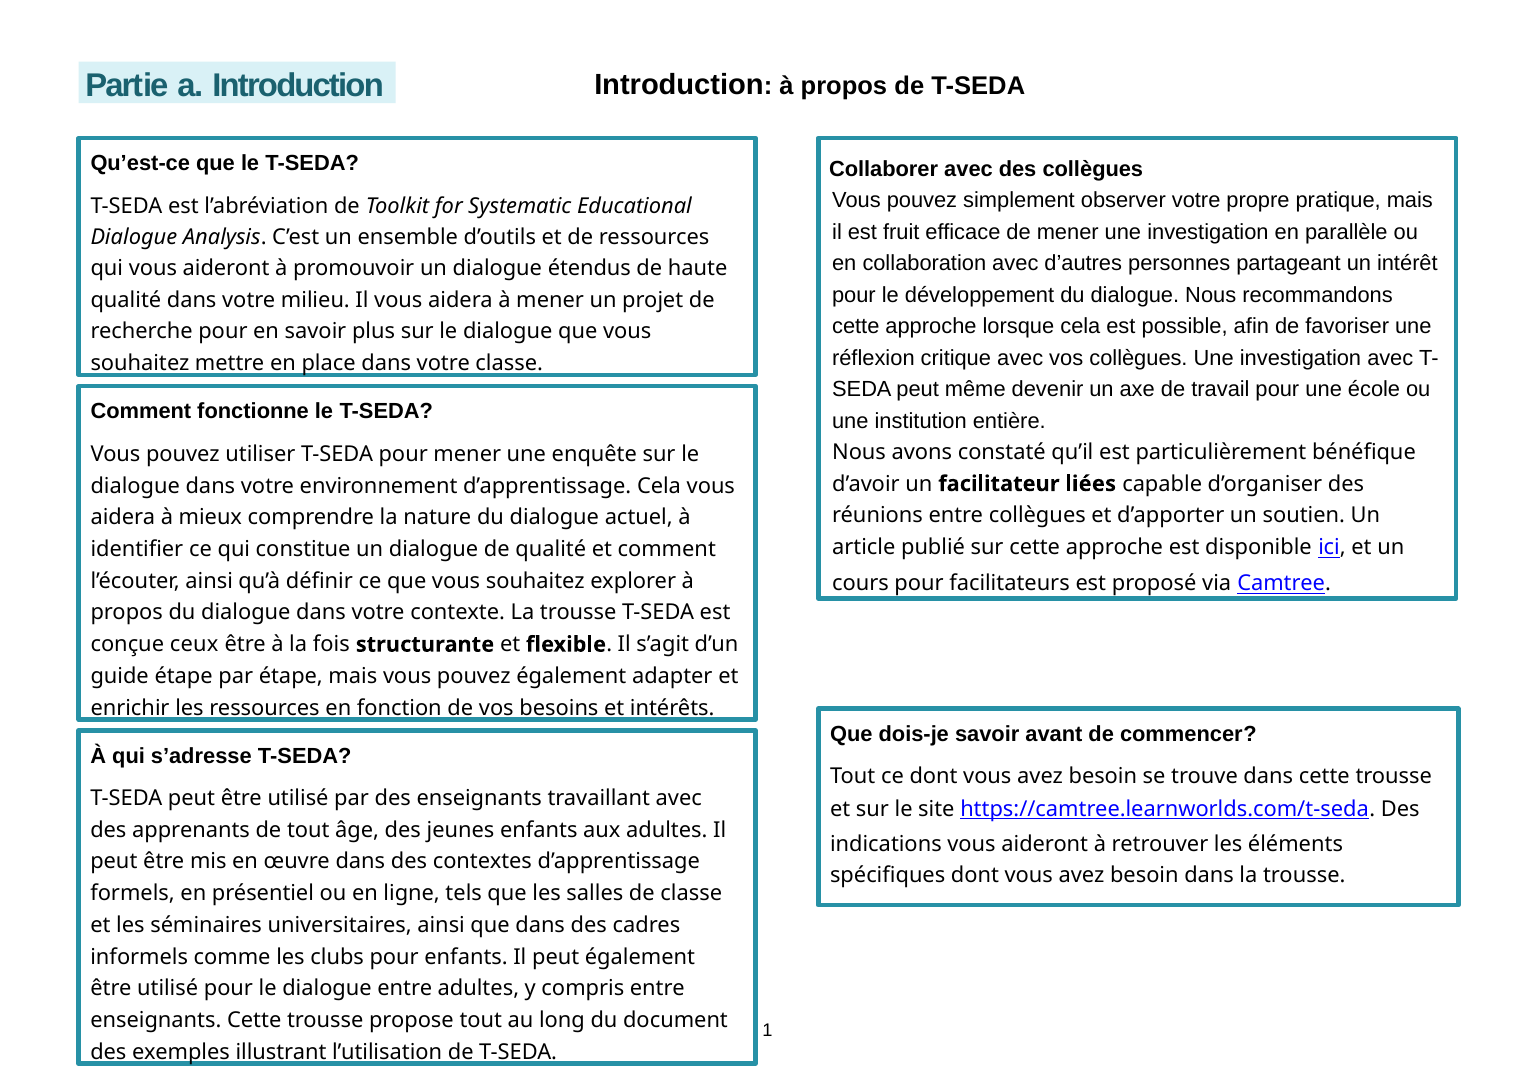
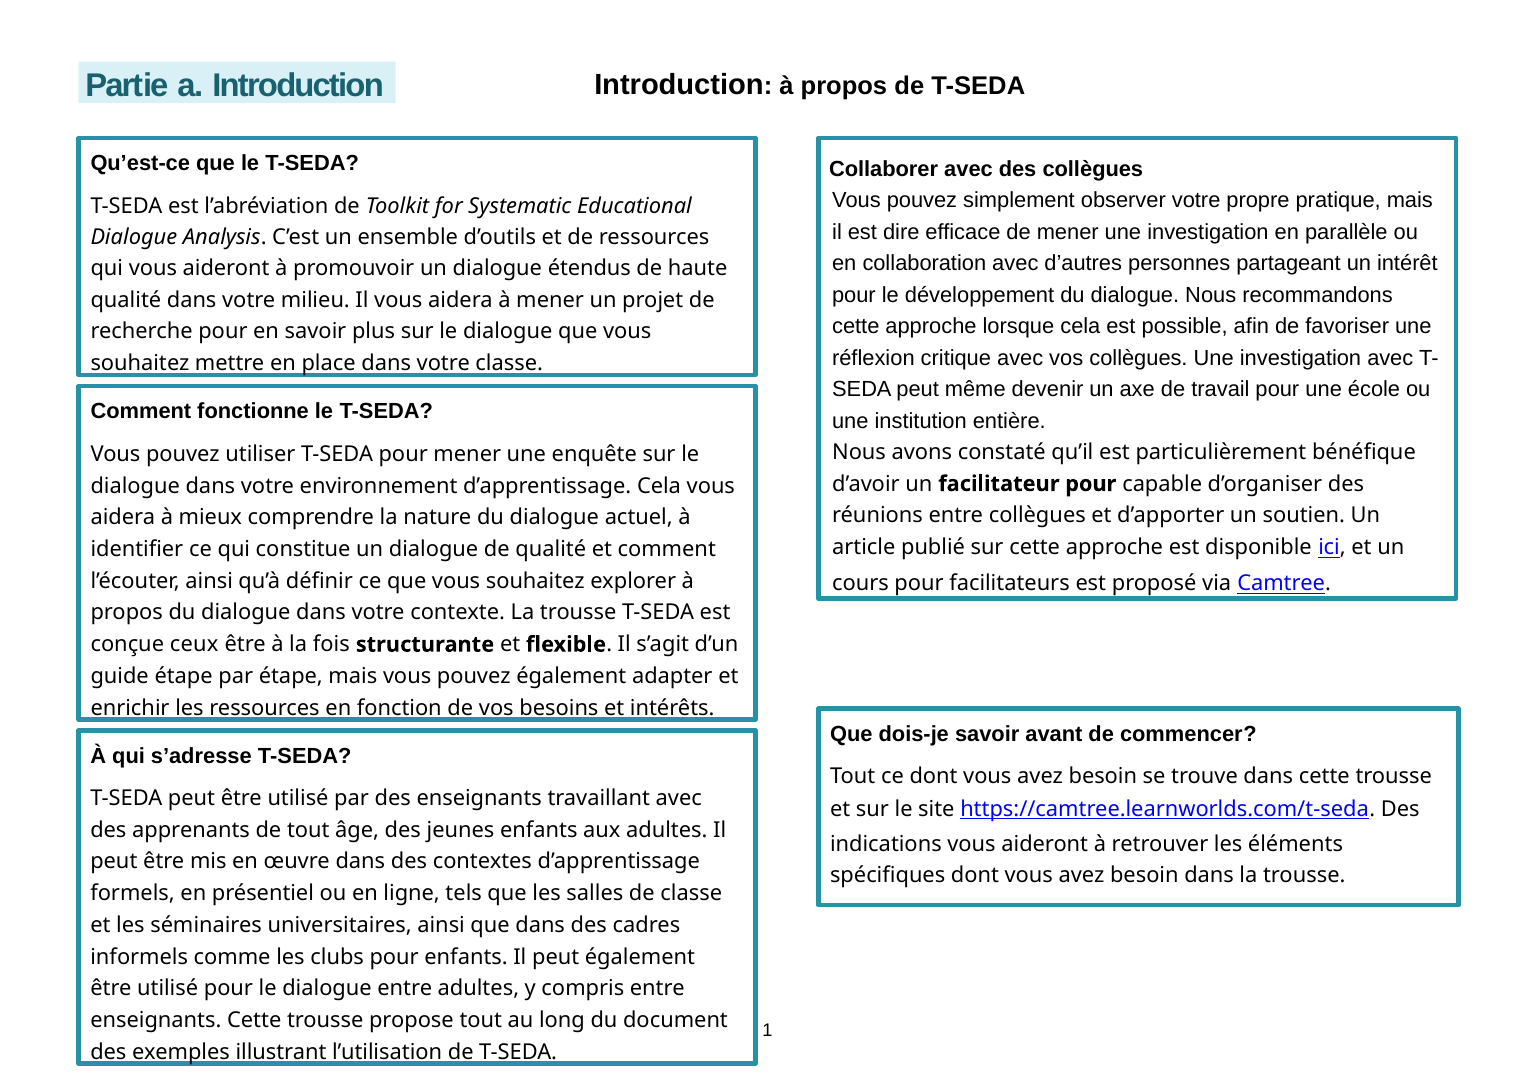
fruit: fruit -> dire (901, 232)
facilitateur liées: liées -> pour (1091, 484)
